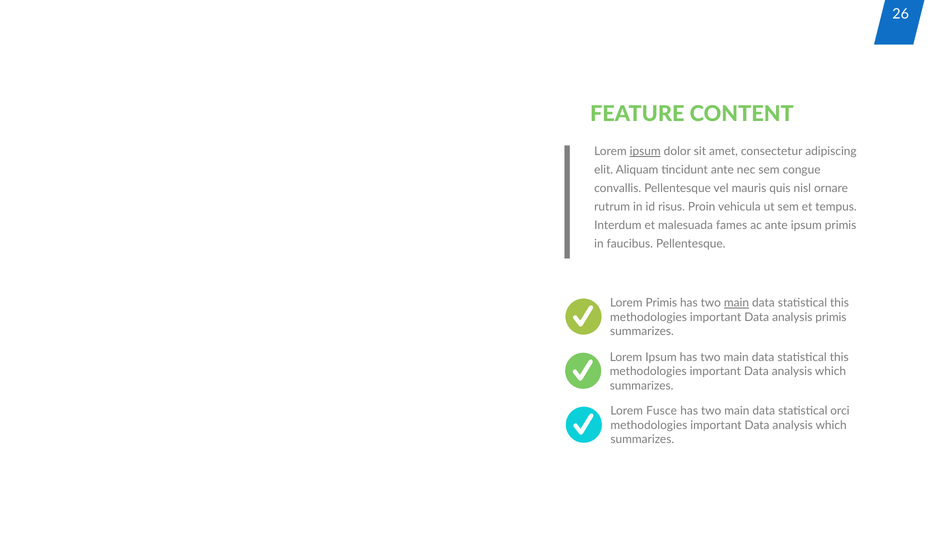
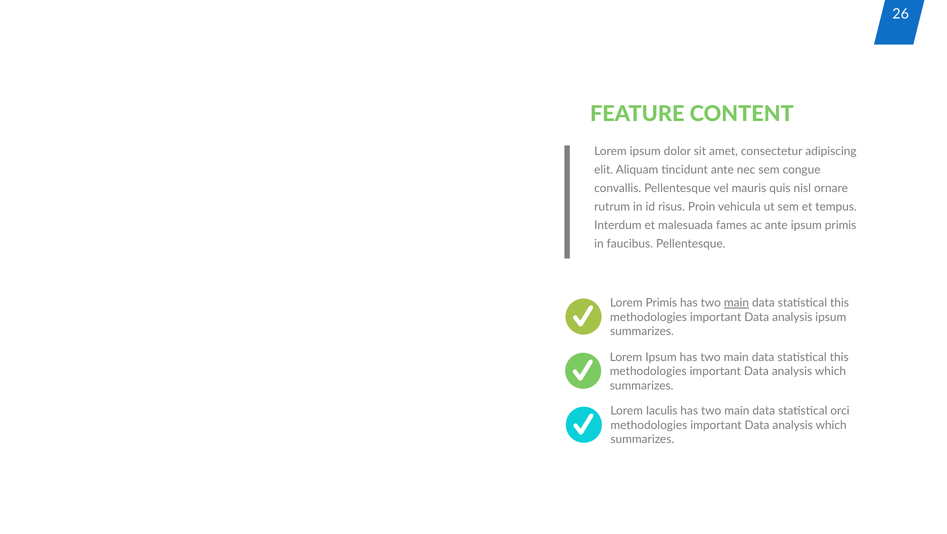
ipsum underline: present -> none (645, 151)
analysis primis: primis -> ipsum (831, 317)
Fusce: Fusce -> Iaculis (662, 411)
